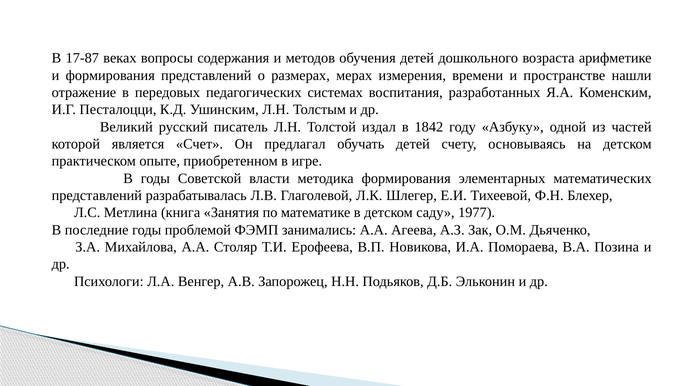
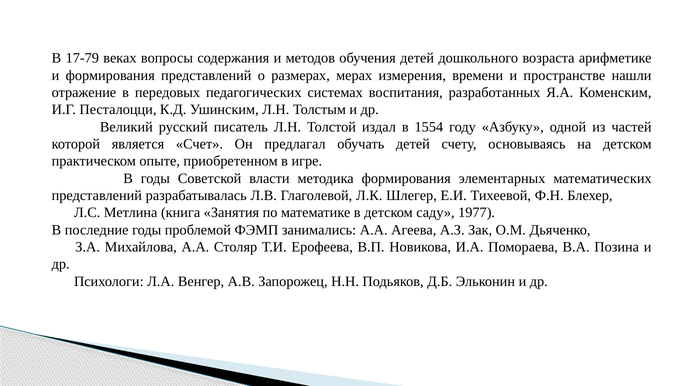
17-87: 17-87 -> 17-79 (82, 58)
1842: 1842 -> 1554 (429, 127)
